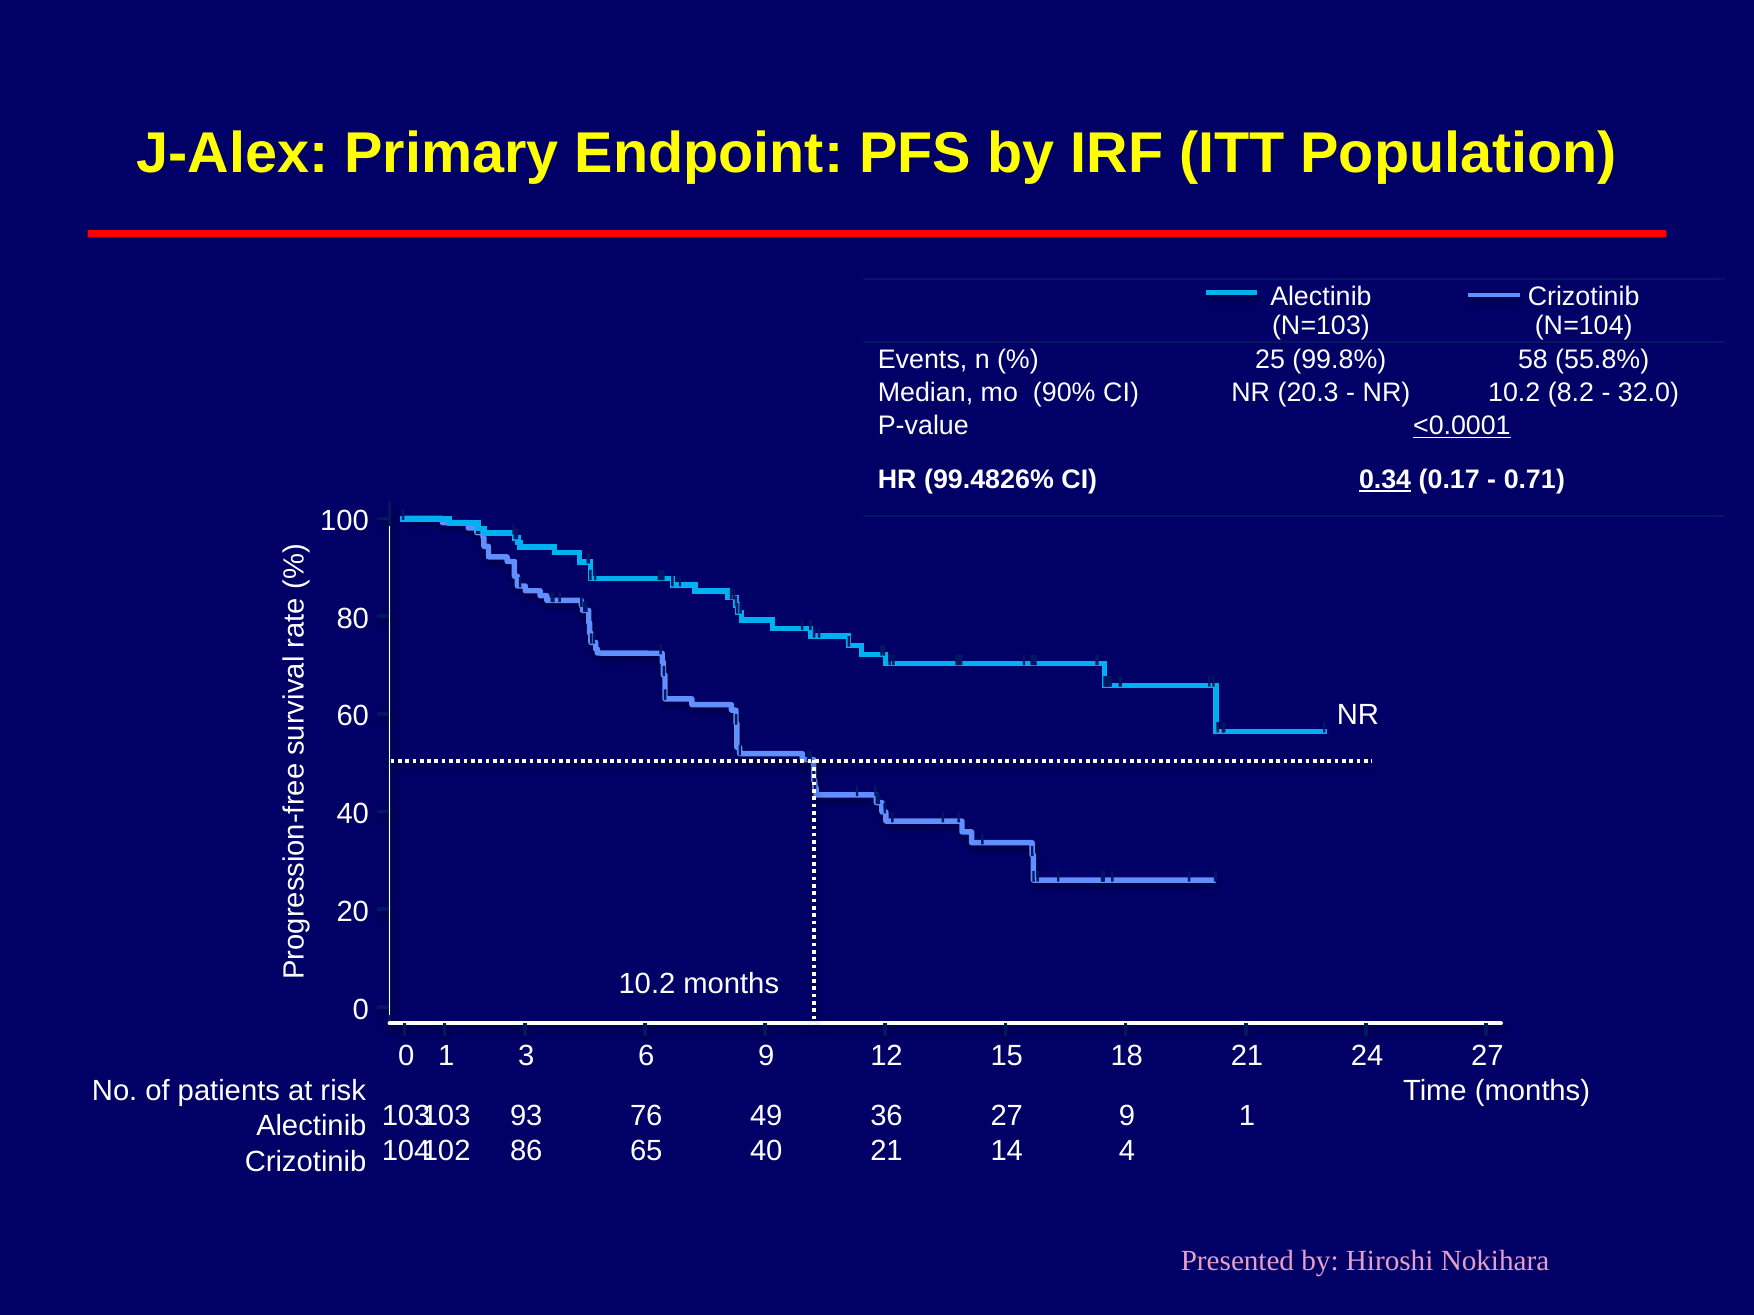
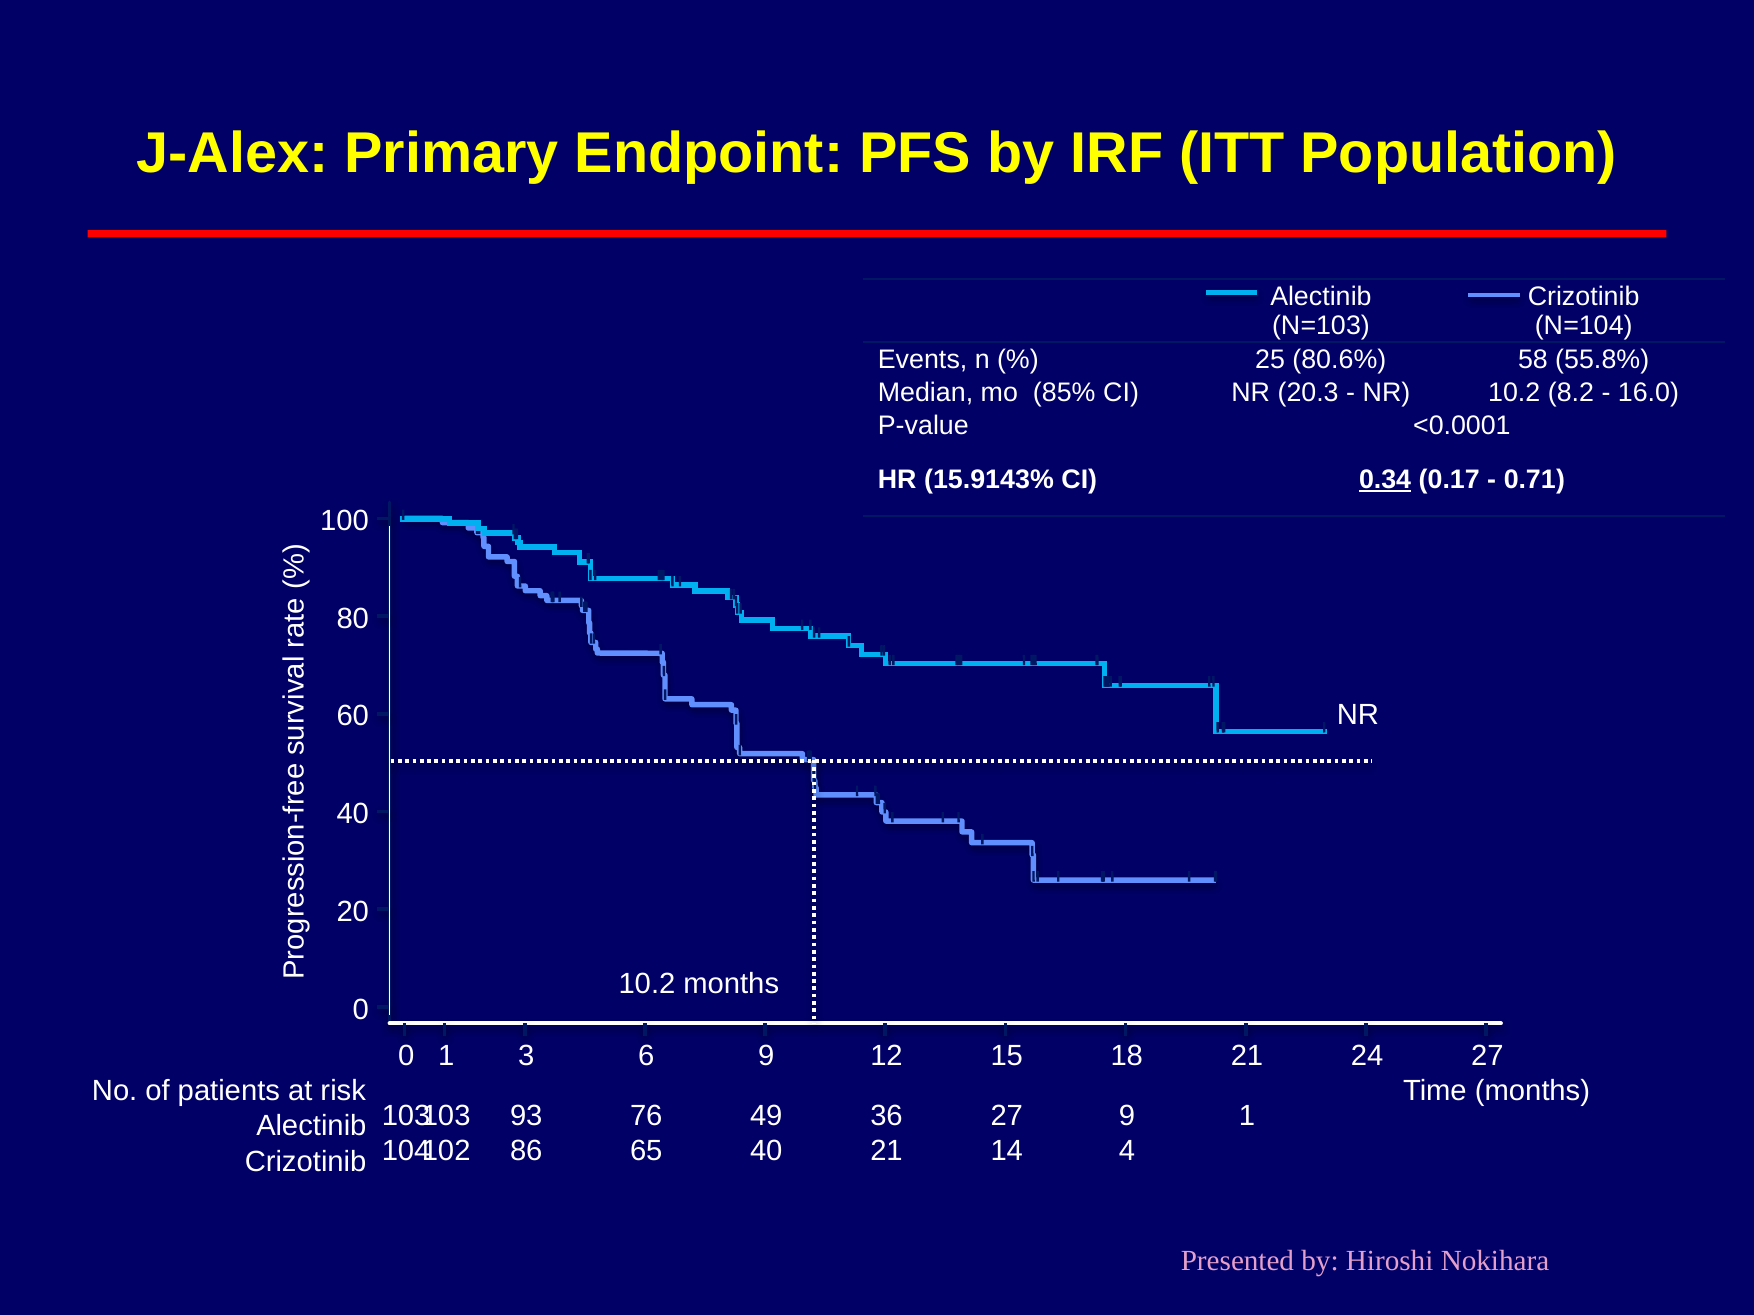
99.8%: 99.8% -> 80.6% (1339, 359)
90%: 90% -> 85% (1064, 393)
32.0: 32.0 -> 16.0 (1648, 393)
<0.0001 underline: present -> none (1462, 426)
99.4826%: 99.4826% -> 15.9143% (989, 480)
